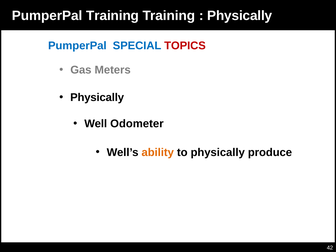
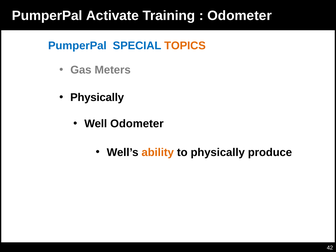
PumperPal Training: Training -> Activate (113, 16)
Physically: Physically -> Odometer (240, 16)
TOPICS colour: red -> orange (185, 46)
